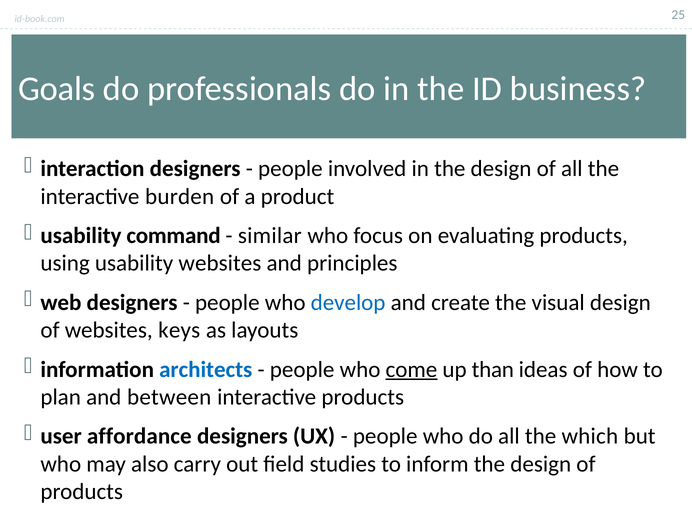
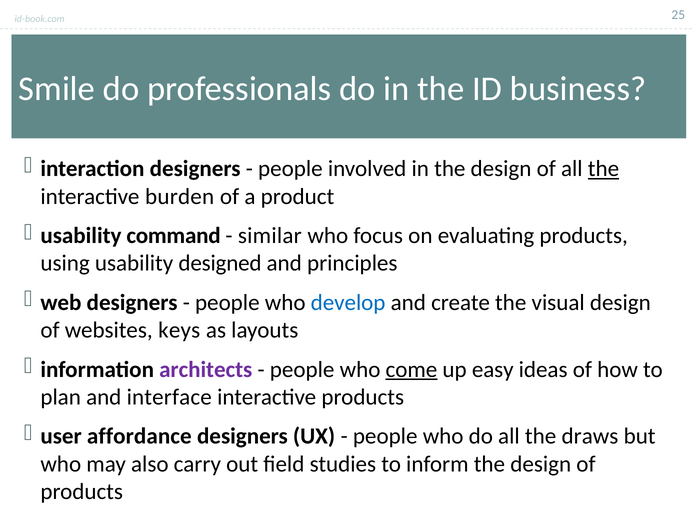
Goals: Goals -> Smile (57, 89)
the underline: none -> present (604, 169)
usability websites: websites -> designed (220, 263)
architects colour: blue -> purple (206, 369)
than: than -> easy (493, 369)
between: between -> interface (169, 397)
which: which -> draws (590, 436)
